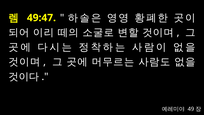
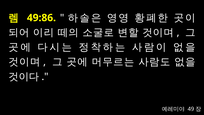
49:47: 49:47 -> 49:86 (41, 18)
